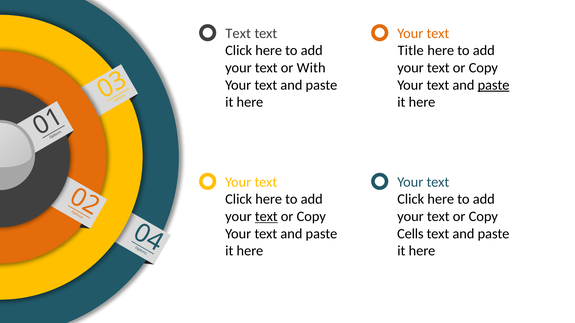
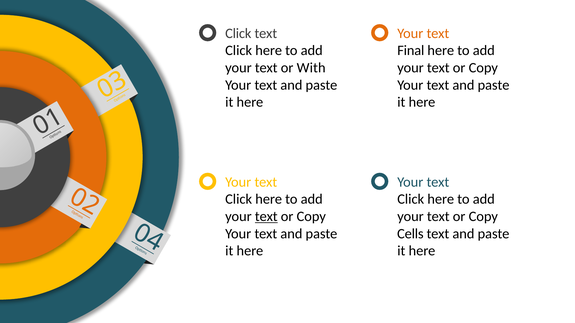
Text: Text -> Click (238, 33)
Title: Title -> Final (411, 51)
paste underline: present -> none (494, 85)
